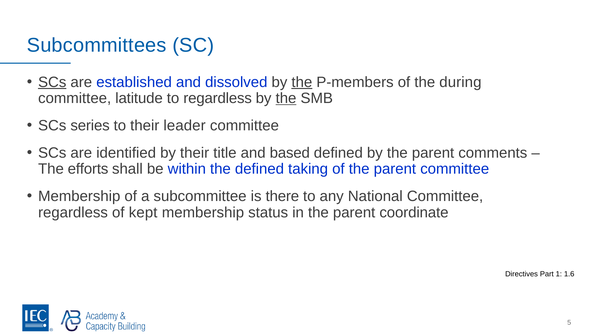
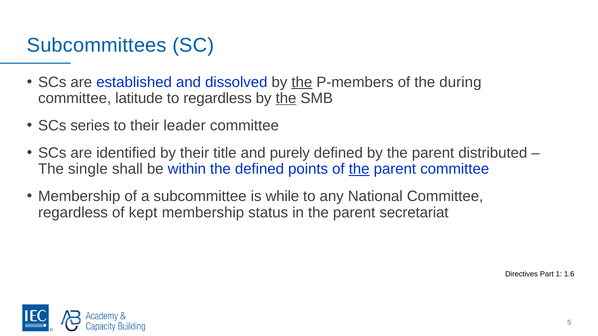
SCs underline: present -> none (52, 82)
based: based -> purely (290, 153)
comments: comments -> distributed (493, 153)
efforts: efforts -> single (88, 169)
taking: taking -> points (308, 169)
the underline: none -> present (359, 169)
there: there -> while (282, 197)
coordinate: coordinate -> secretariat (414, 213)
